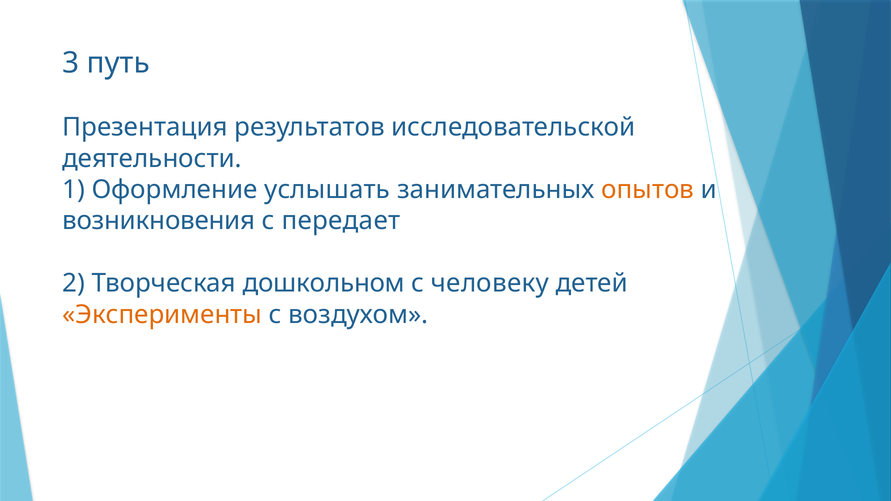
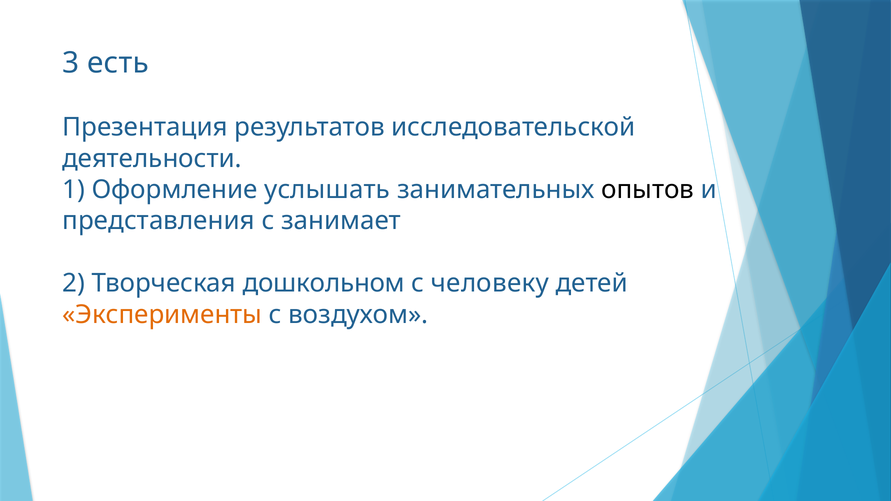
путь: путь -> есть (118, 63)
опытов colour: orange -> black (648, 190)
возникновения: возникновения -> представления (159, 221)
передает: передает -> занимает (341, 221)
